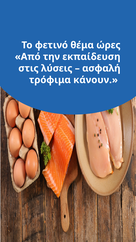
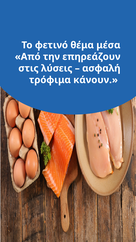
ώρες: ώρες -> μέσα (108, 45)
εκπαίδευση: εκπαίδευση -> επηρεάζουν (91, 57)
